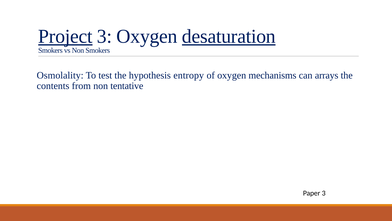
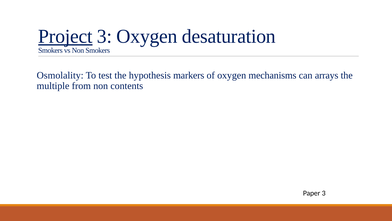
desaturation underline: present -> none (229, 36)
entropy: entropy -> markers (189, 75)
contents: contents -> multiple (53, 86)
tentative: tentative -> contents (127, 86)
